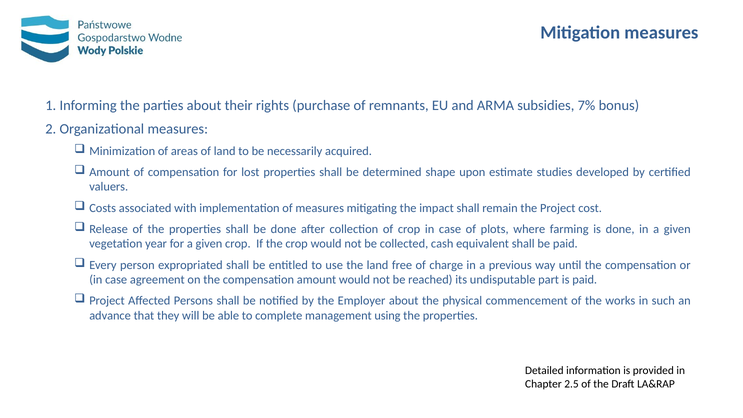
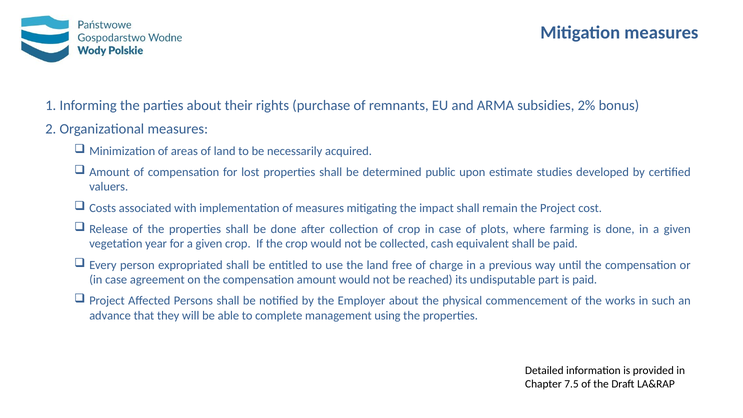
7%: 7% -> 2% (586, 105)
shape: shape -> public (440, 172)
2.5: 2.5 -> 7.5 (572, 384)
